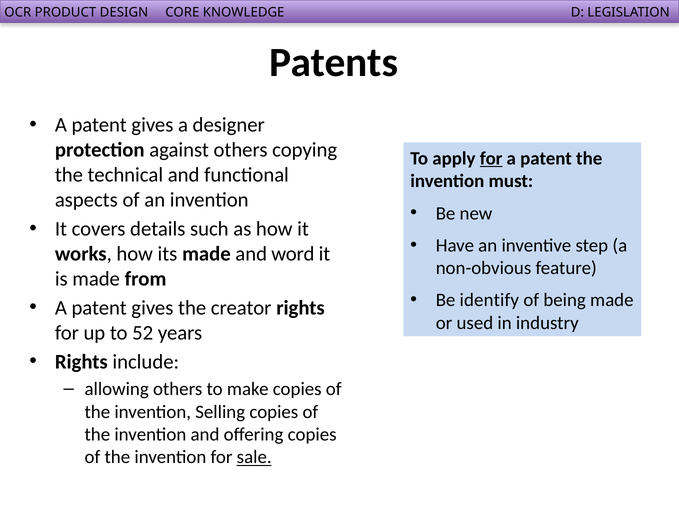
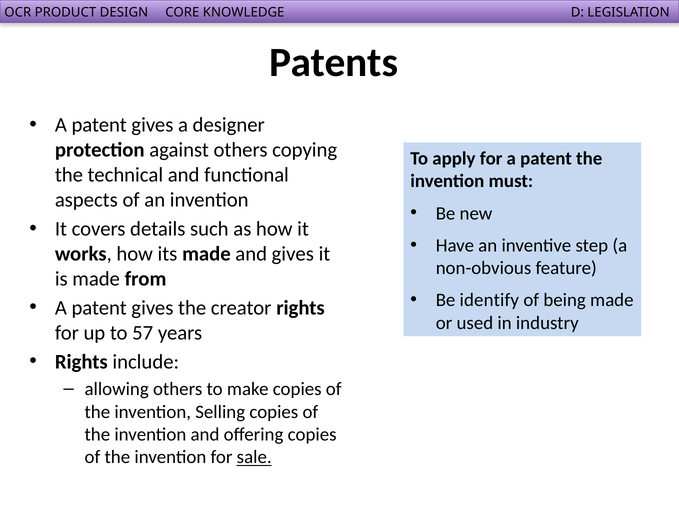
for underline: present -> none (491, 158)
and word: word -> gives (293, 253)
52: 52 -> 57 (143, 332)
